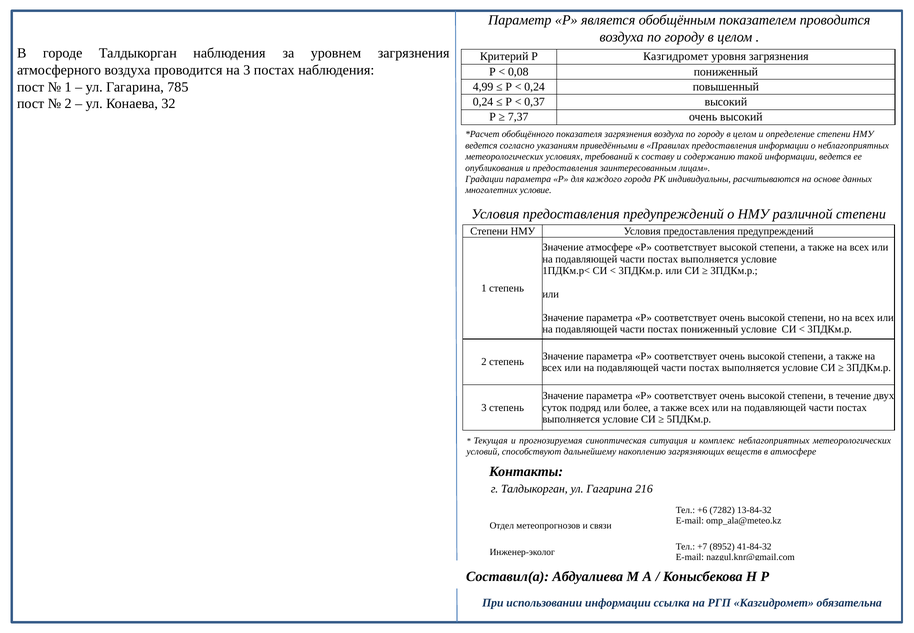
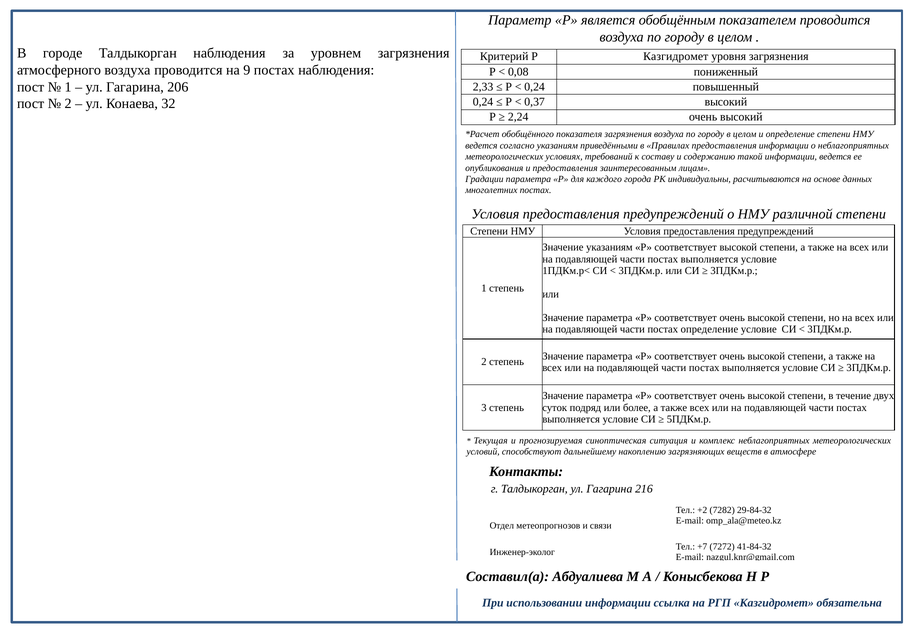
на 3: 3 -> 9 (247, 70)
785: 785 -> 206 (178, 87)
4,99: 4,99 -> 2,33 (483, 87)
7,37: 7,37 -> 2,24 (518, 117)
многолетних условие: условие -> постах (536, 190)
Значение атмосфере: атмосфере -> указаниям (609, 247)
постах пониженный: пониженный -> определение (709, 329)
+6: +6 -> +2 (702, 510)
13-84-32: 13-84-32 -> 29-84-32 (754, 510)
8952: 8952 -> 7272 (722, 547)
